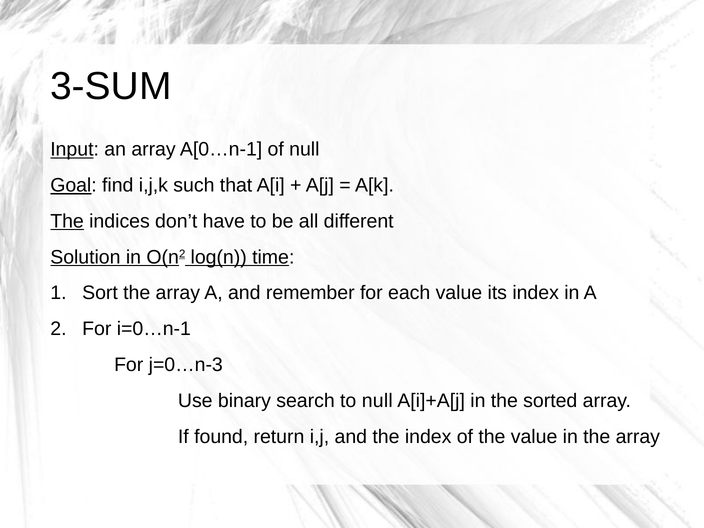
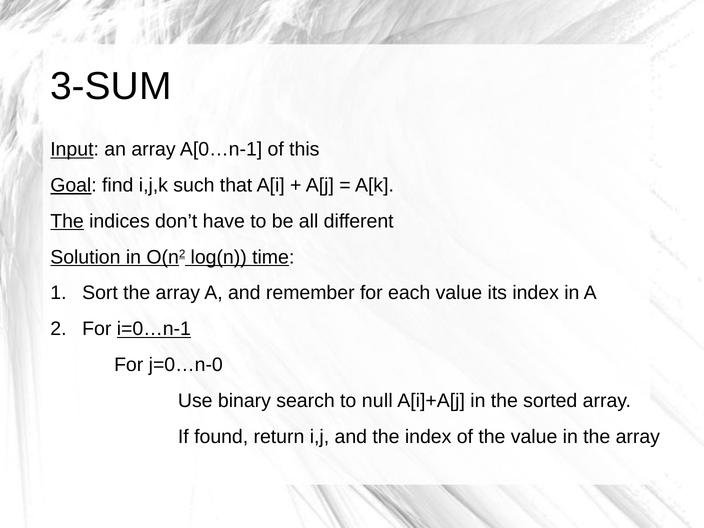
of null: null -> this (304, 149)
i=0…n-1 underline: none -> present (154, 329)
j=0…n-3: j=0…n-3 -> j=0…n-0 (186, 365)
